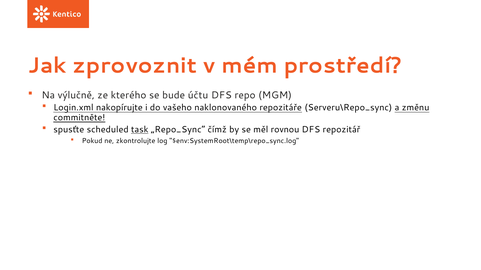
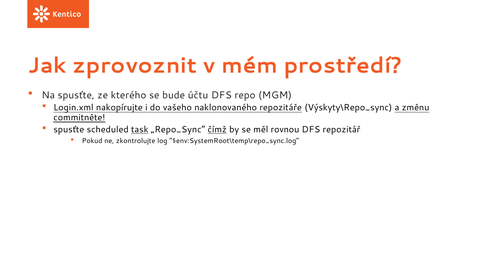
Na výlučně: výlučně -> spusťte (76, 95)
Serveru\Repo_sync: Serveru\Repo_sync -> Výskyty\Repo_sync (348, 108)
čímž underline: none -> present (217, 130)
